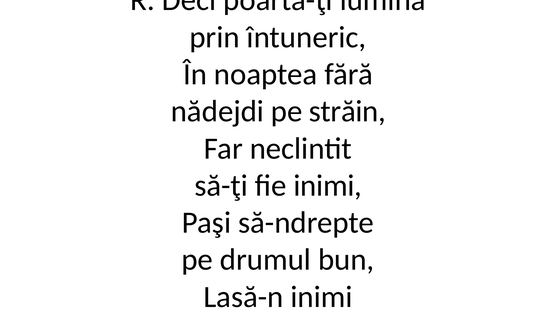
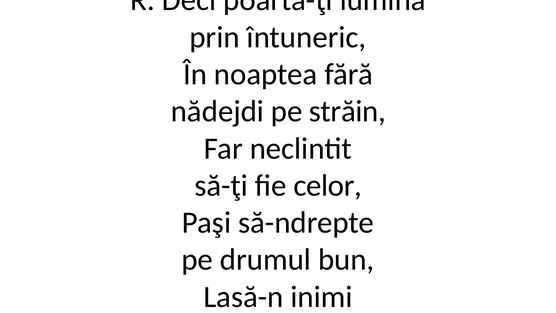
fie inimi: inimi -> celor (328, 185)
